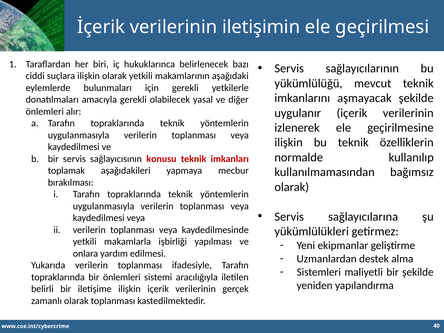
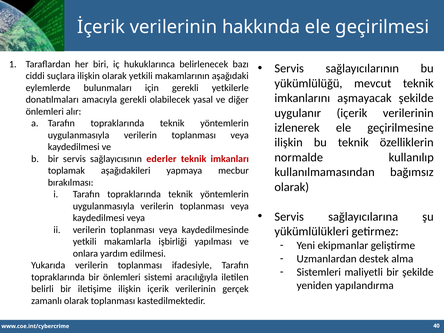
iletişimin: iletişimin -> hakkında (261, 27)
konusu: konusu -> ederler (161, 159)
